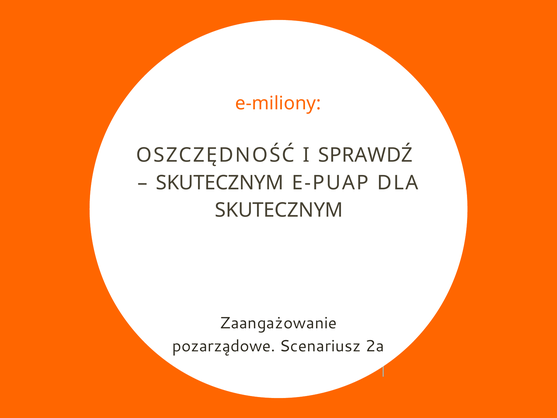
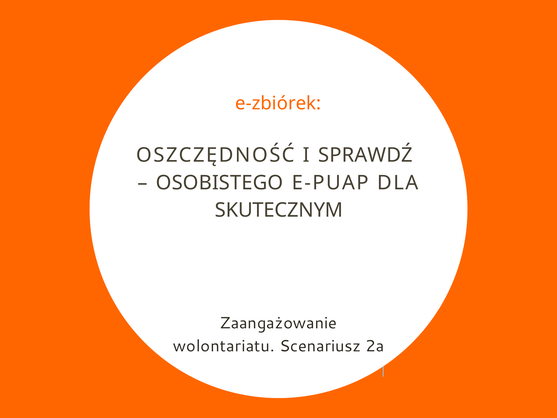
e-miliony: e-miliony -> e-zbiórek (278, 103)
SKUTECZNYM: SKUTECZNYM -> OSOBISTEGO (220, 183)
pozarządowe: pozarządowe -> wolontariatu (224, 346)
